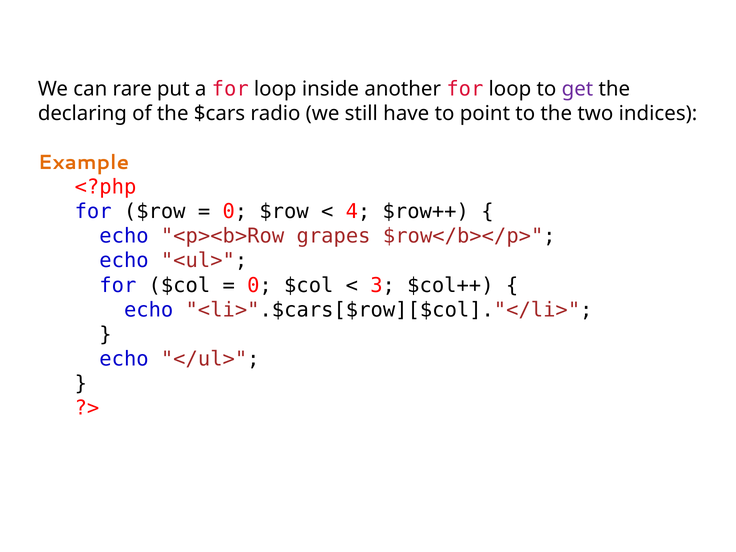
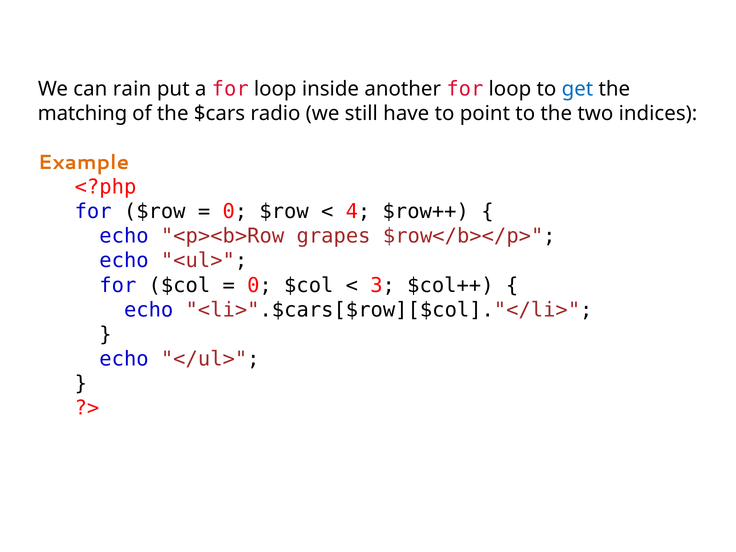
rare: rare -> rain (132, 89)
get colour: purple -> blue (577, 89)
declaring: declaring -> matching (82, 113)
